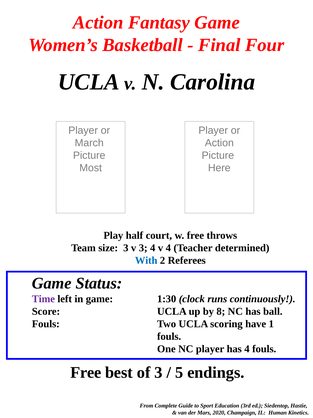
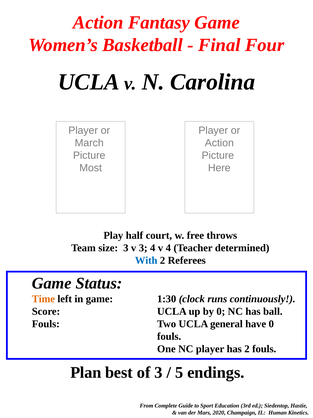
Time colour: purple -> orange (43, 298)
by 8: 8 -> 0 (221, 311)
scoring: scoring -> general (226, 323)
have 1: 1 -> 0 (271, 323)
has 4: 4 -> 2 (247, 348)
Free: Free -> Plan (86, 372)
